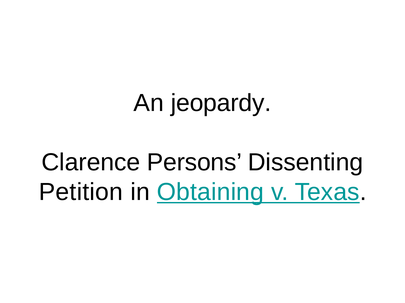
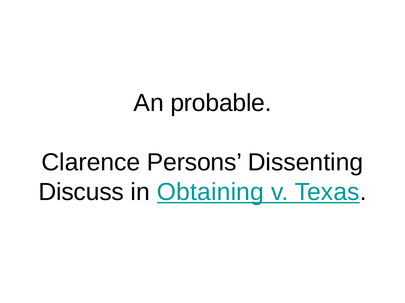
jeopardy: jeopardy -> probable (221, 103)
Petition: Petition -> Discuss (81, 192)
